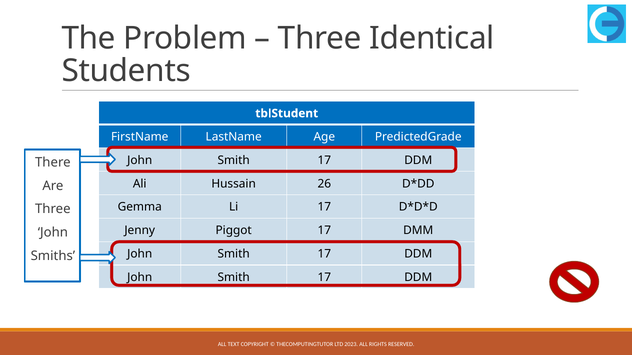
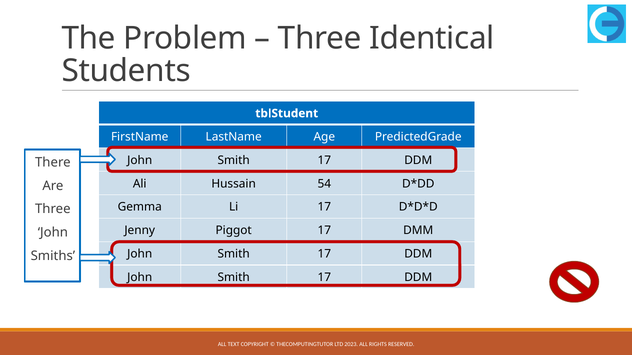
26: 26 -> 54 (324, 184)
